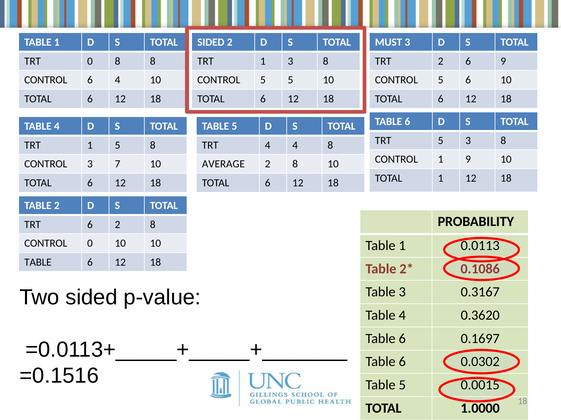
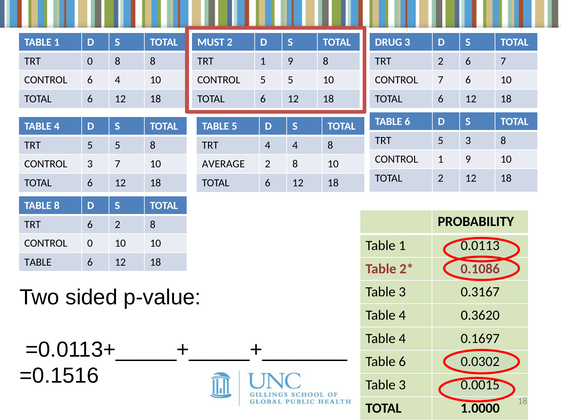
SIDED: SIDED -> MUST (211, 42)
MUST: MUST -> DRUG (389, 42)
TRT 1 3: 3 -> 9 (290, 61)
6 9: 9 -> 7 (503, 61)
5: 5 -> 7 (441, 80)
1: 1 -> 5 (90, 145)
TOTAL 1: 1 -> 2 (441, 179)
TABLE 2: 2 -> 8 (57, 206)
6: 6 -> 4 (402, 339)
5: 5 -> 3 (402, 386)
